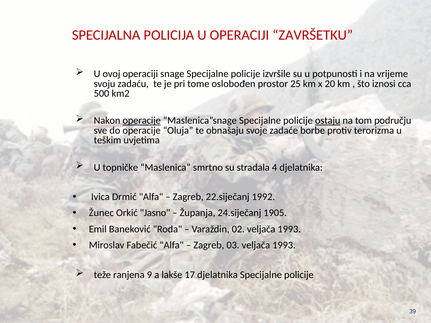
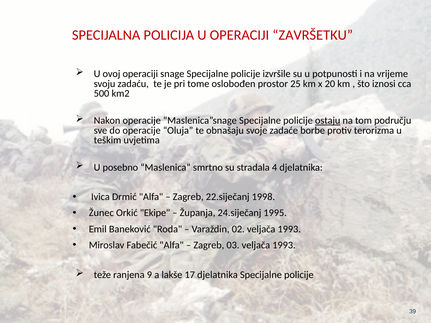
operacije underline: present -> none (142, 121)
topničke: topničke -> posebno (120, 167)
1992: 1992 -> 1998 (263, 197)
Jasno: Jasno -> Ekipe (155, 213)
1905: 1905 -> 1995 (275, 213)
